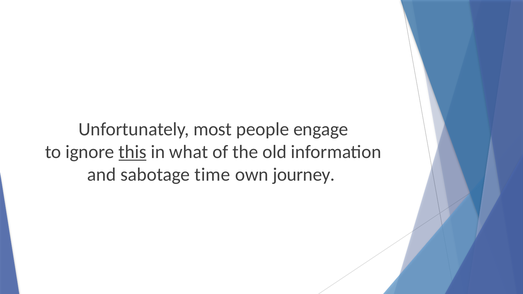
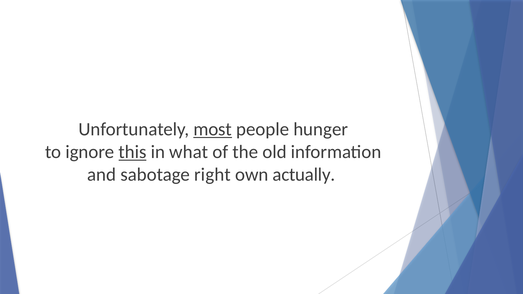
most underline: none -> present (213, 129)
engage: engage -> hunger (321, 129)
time: time -> right (212, 175)
journey: journey -> actually (304, 175)
